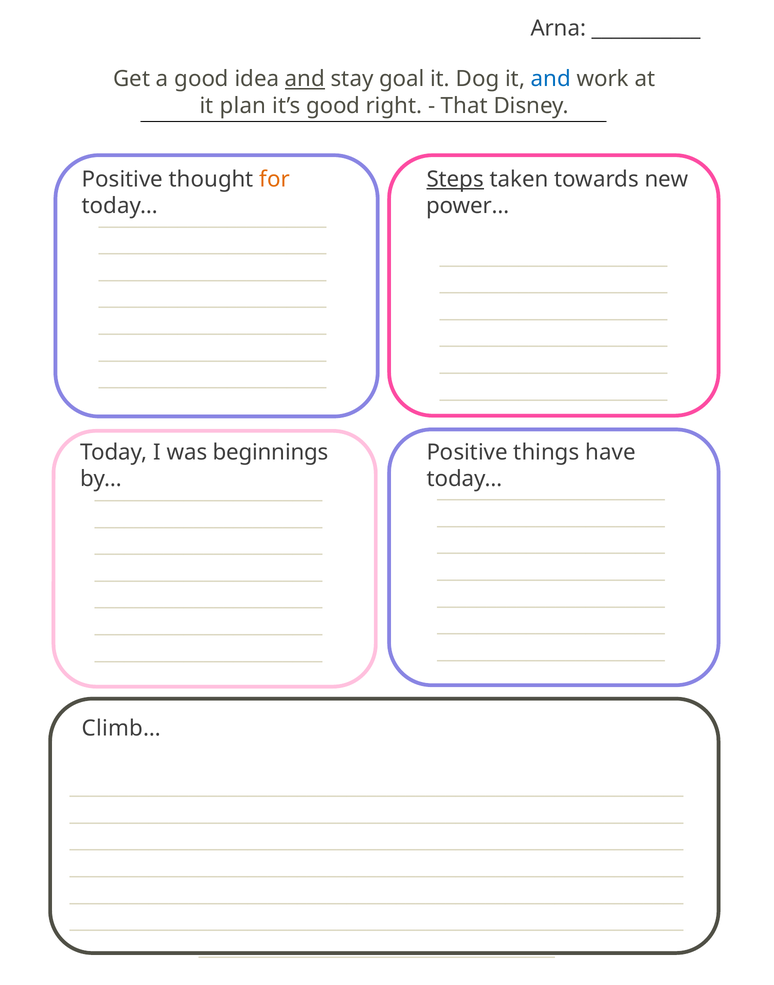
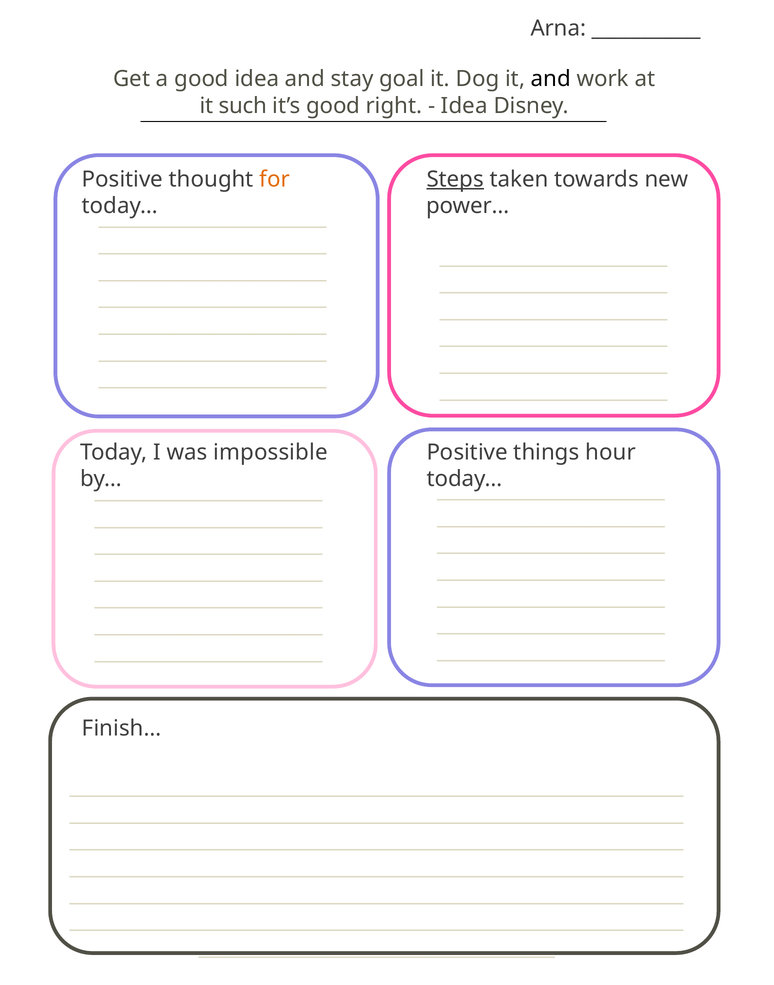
and underline: present -> none (305, 79)
and colour: blue -> black (551, 79)
plan: plan -> such (243, 106)
That: That -> Idea (464, 106)
beginnings: beginnings -> impossible (270, 452)
have: have -> hour (611, 452)
Climb…: Climb… -> Finish… (122, 729)
